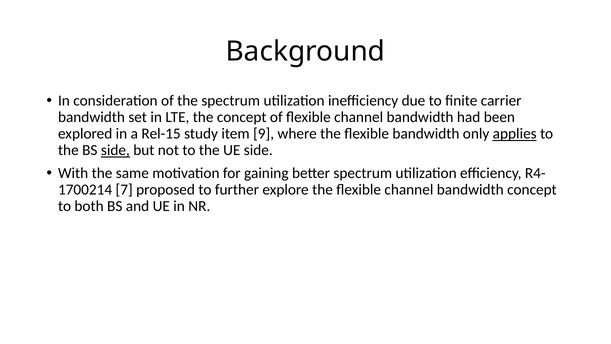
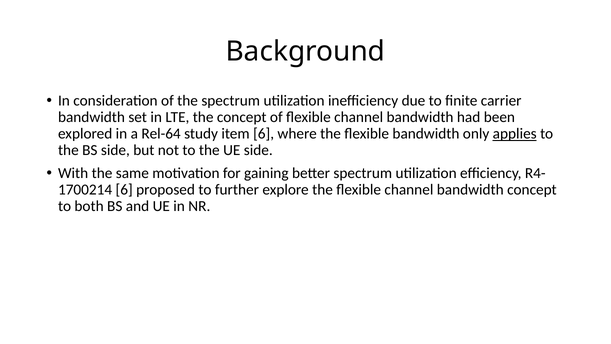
Rel-15: Rel-15 -> Rel-64 (161, 134)
item 9: 9 -> 6 (264, 134)
side underline: present -> none (115, 150)
7: 7 -> 6 (124, 190)
